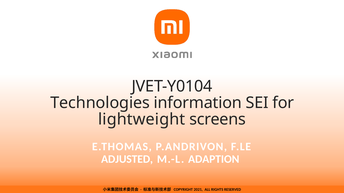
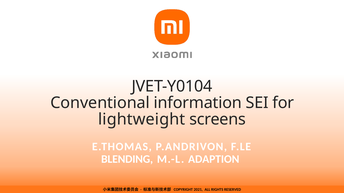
Technologies: Technologies -> Conventional (100, 103)
ADJUSTED: ADJUSTED -> BLENDING (127, 159)
